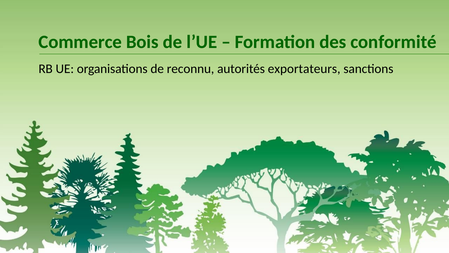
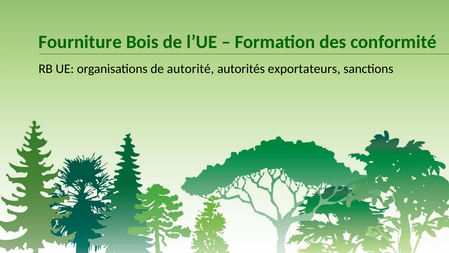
Commerce: Commerce -> Fourniture (80, 42)
reconnu: reconnu -> autorité (190, 69)
